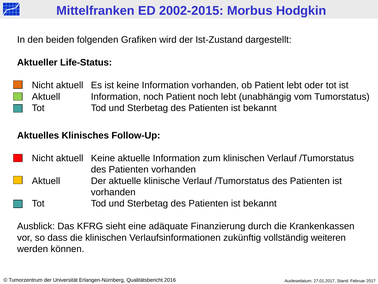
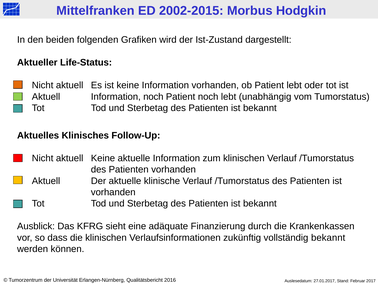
vollständig weiteren: weiteren -> bekannt (328, 237)
